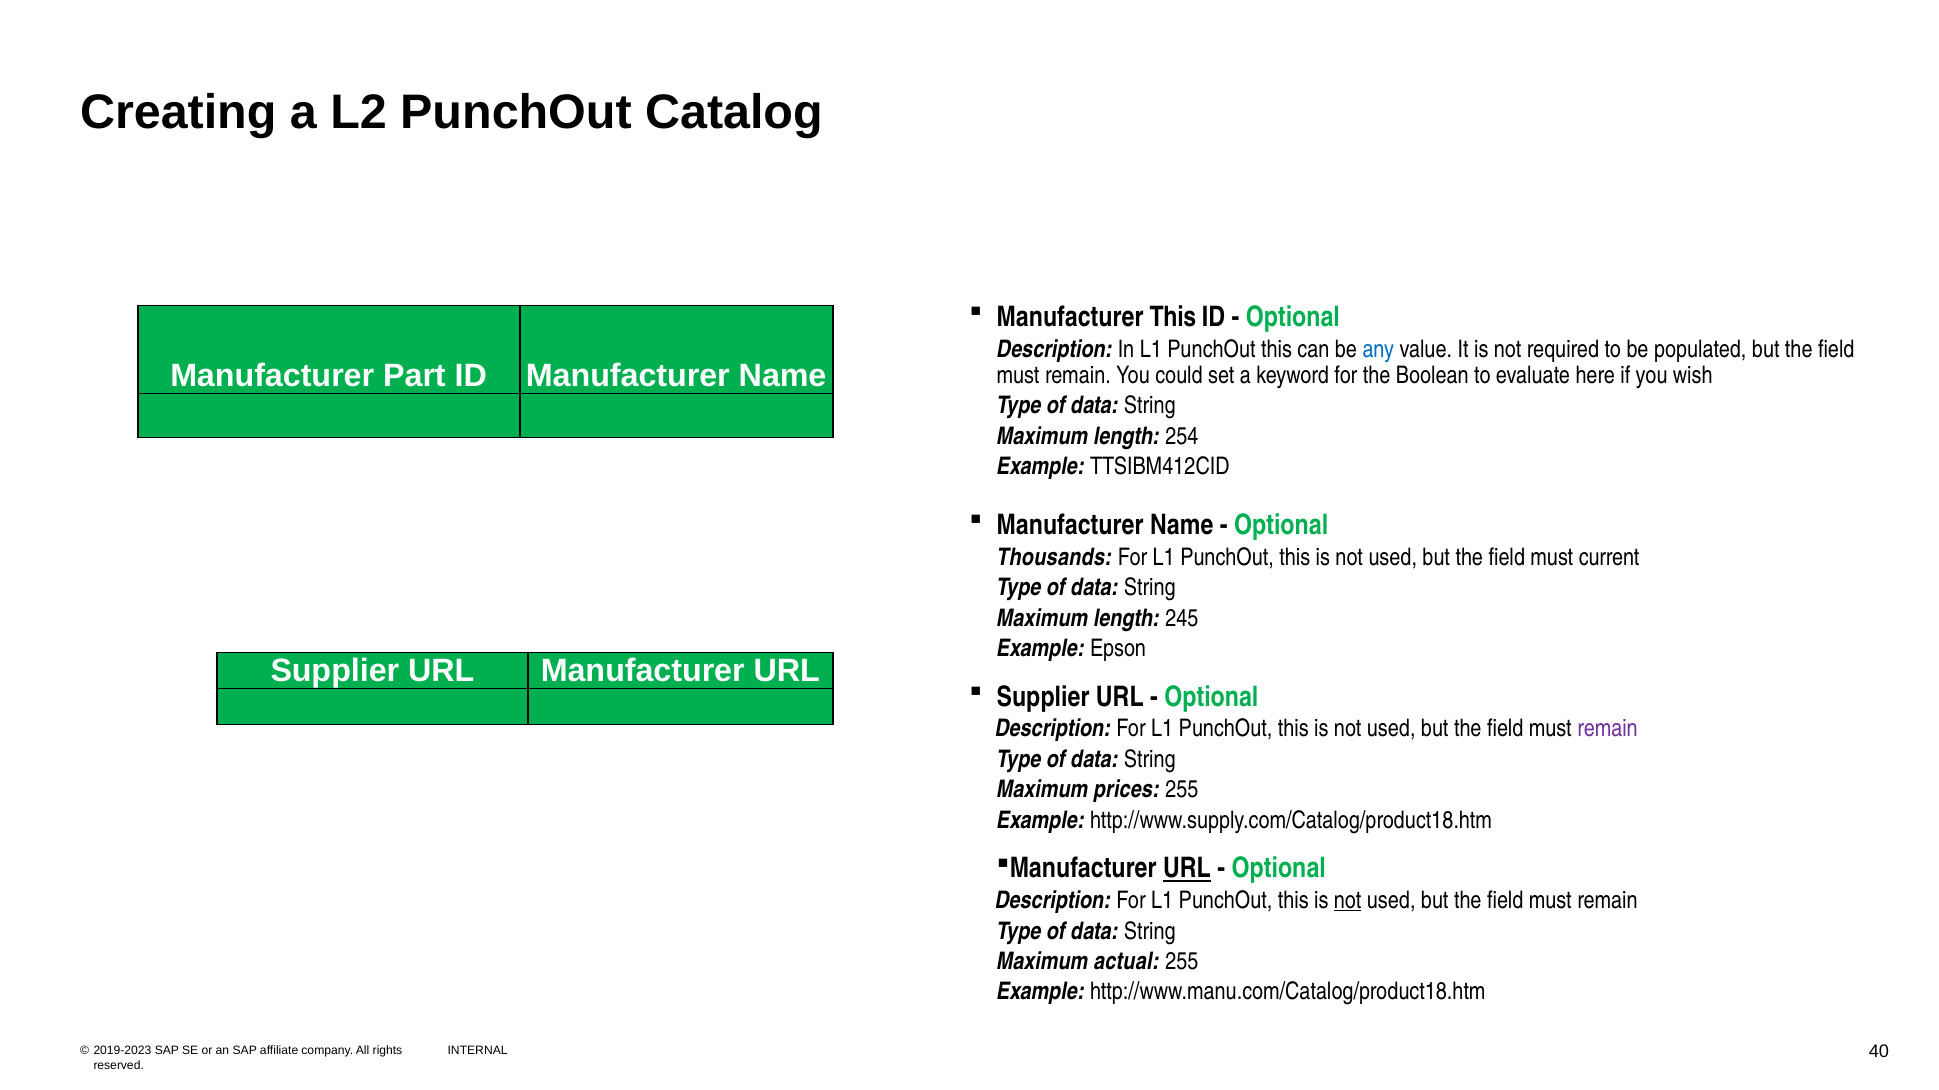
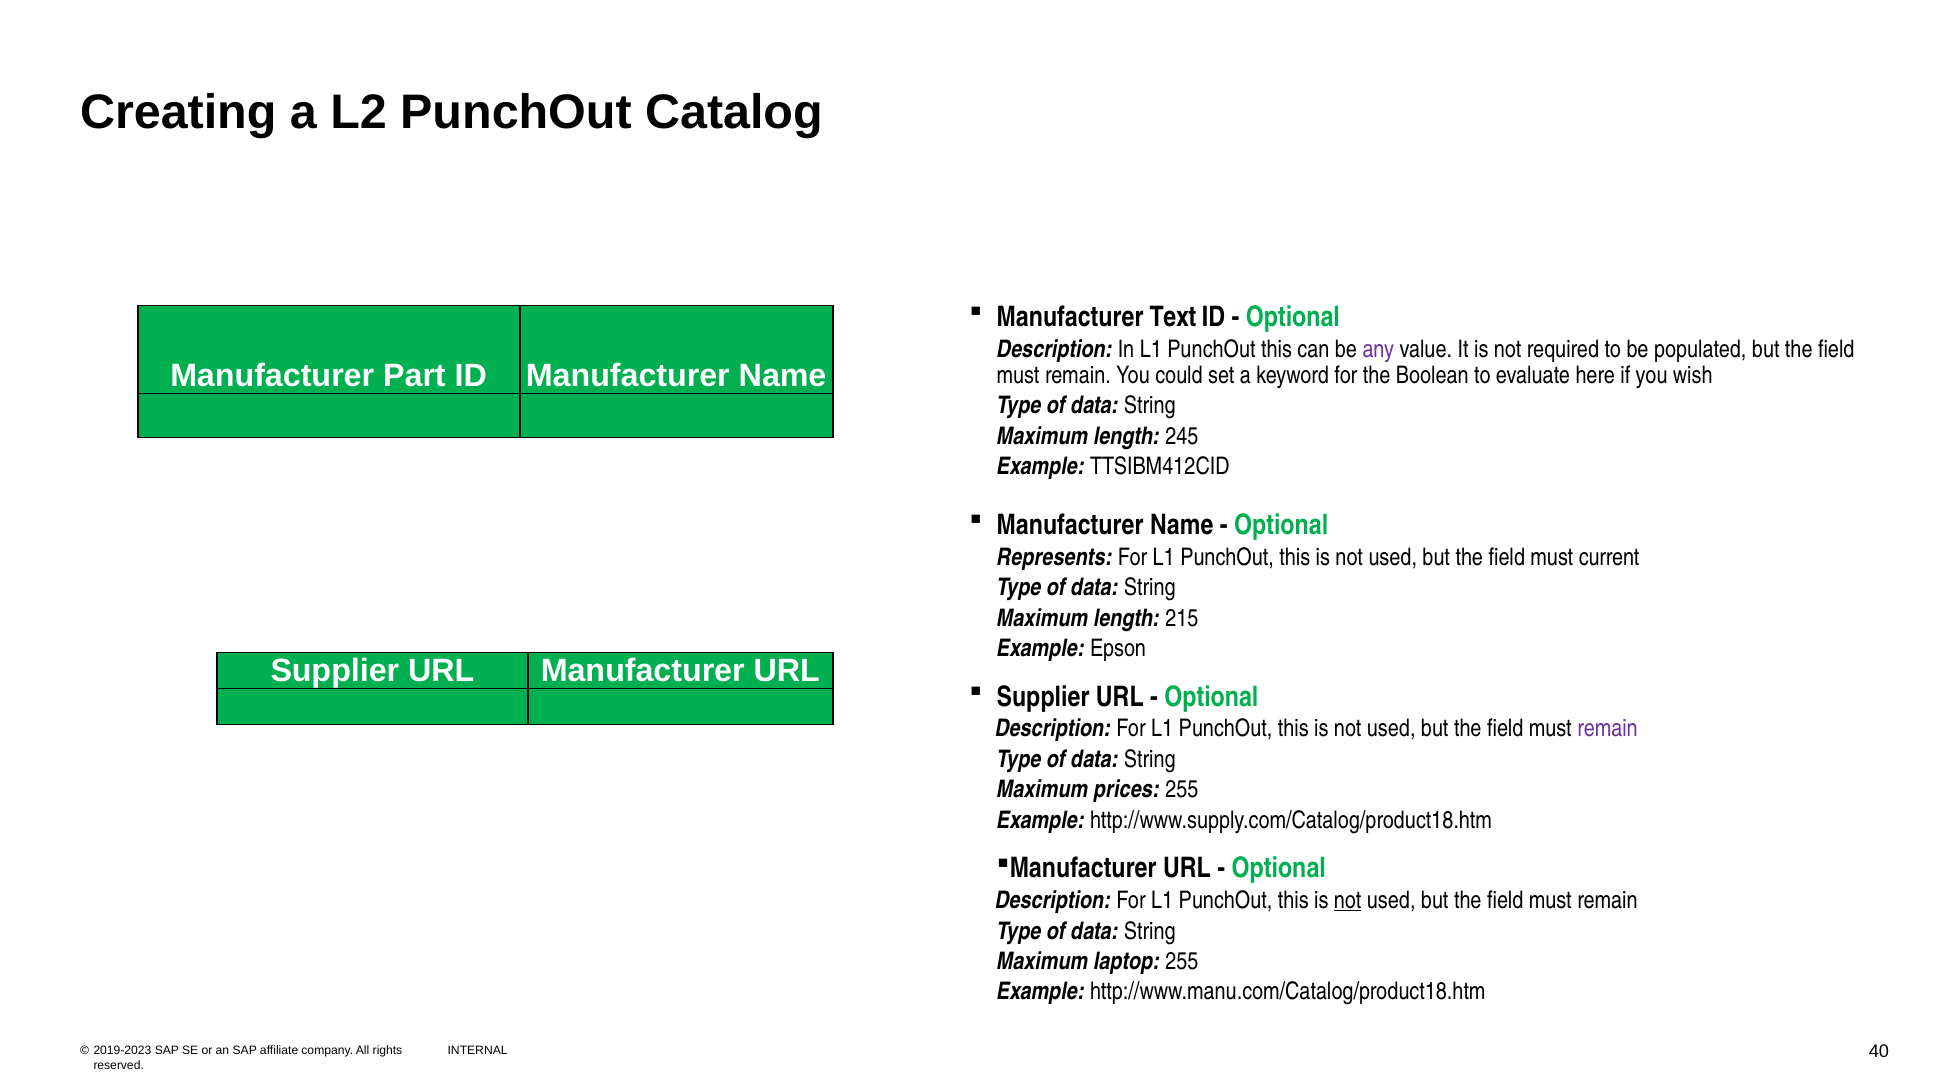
Manufacturer This: This -> Text (1173, 317)
any colour: blue -> purple (1378, 349)
254: 254 -> 245 (1182, 436)
Thousands: Thousands -> Represents (1054, 558)
245: 245 -> 215 (1182, 618)
URL underline: present -> none (1187, 869)
actual: actual -> laptop (1127, 962)
